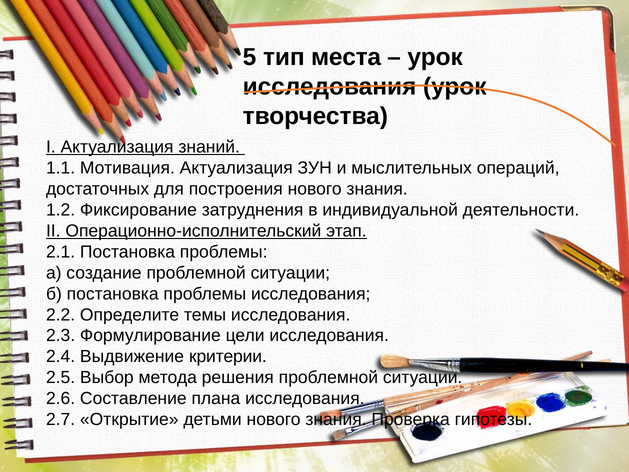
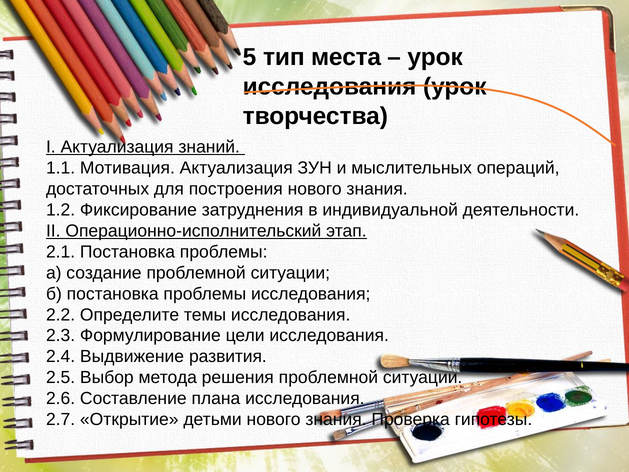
критерии: критерии -> развития (228, 357)
